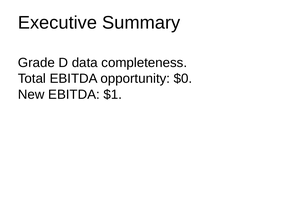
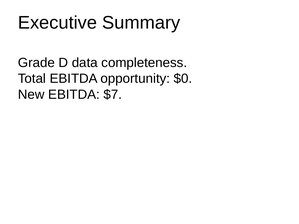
$1: $1 -> $7 (113, 95)
